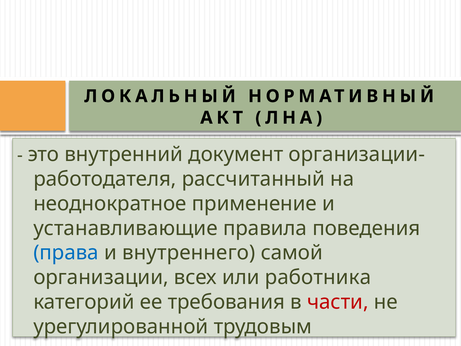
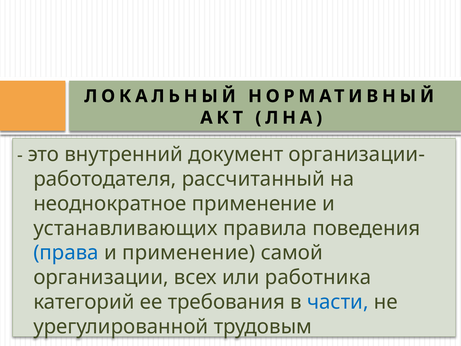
устанавливающие: устанавливающие -> устанавливающих (125, 228)
и внутреннего: внутреннего -> применение (189, 253)
части colour: red -> blue (338, 302)
